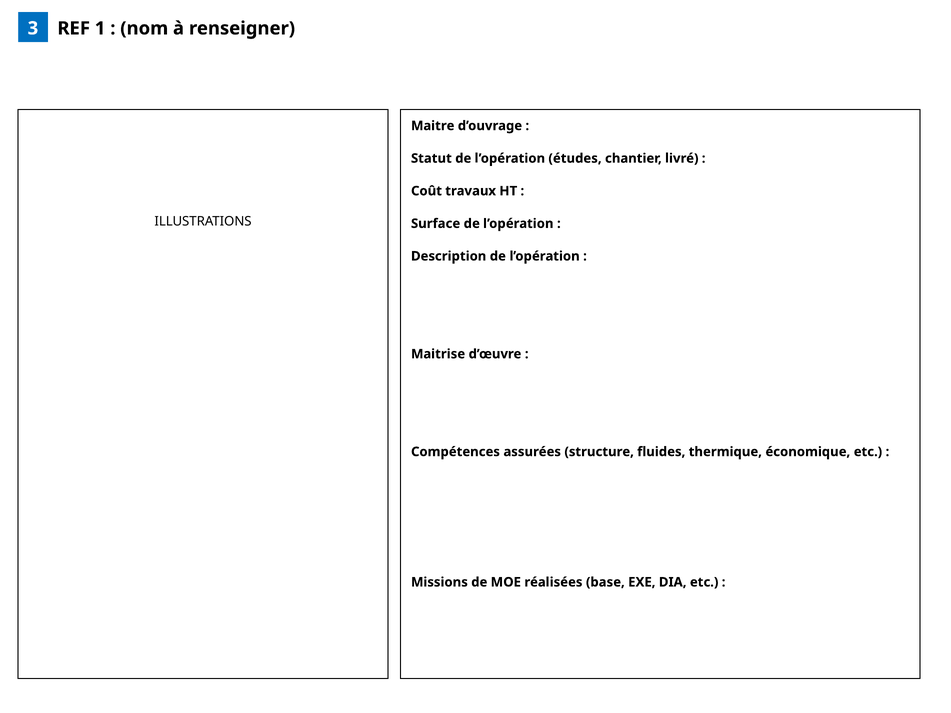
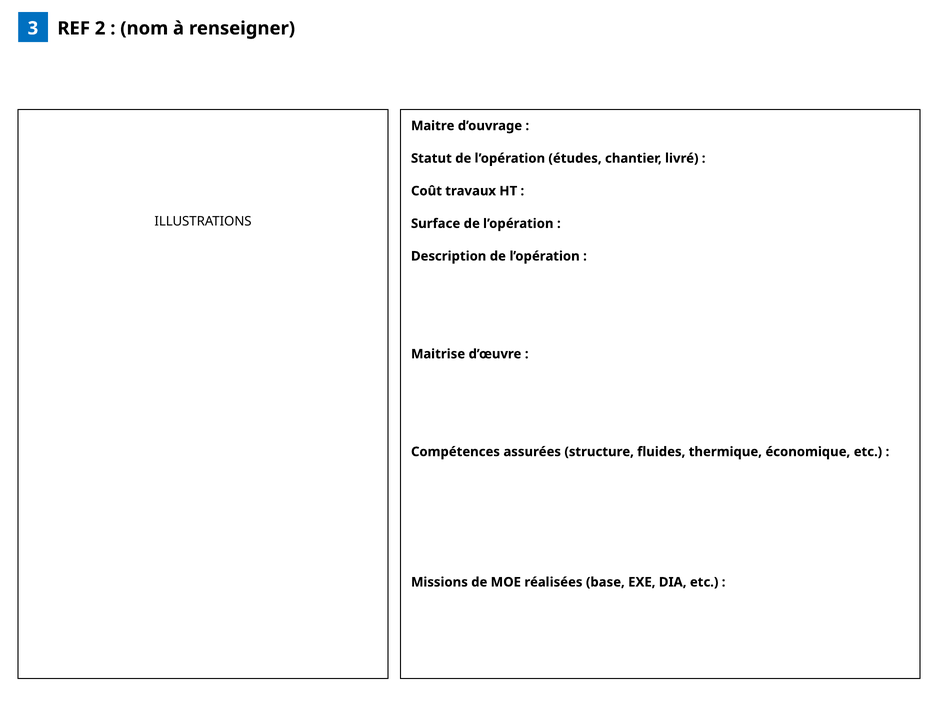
1: 1 -> 2 (100, 28)
